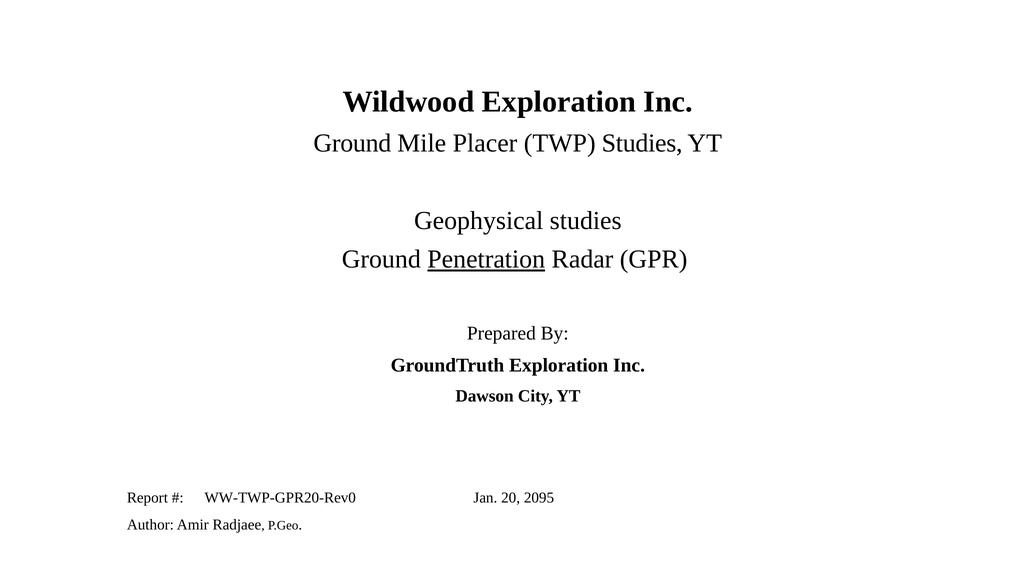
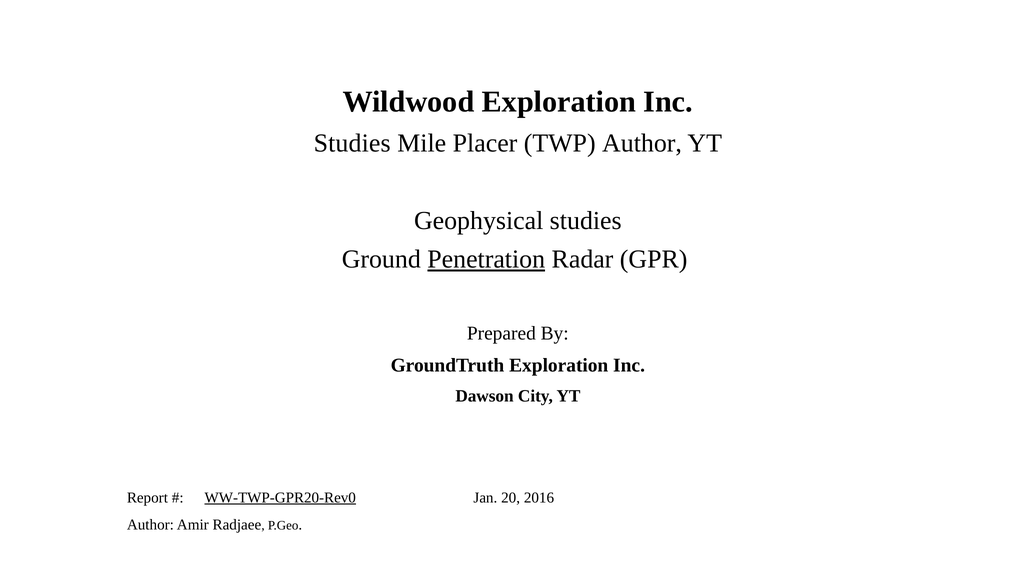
Ground: Ground -> Studies (352, 143)
TWP Studies: Studies -> Author (642, 143)
WW-TWP-GPR20-Rev0 underline: none -> present (280, 497)
2095: 2095 -> 2016 (539, 497)
